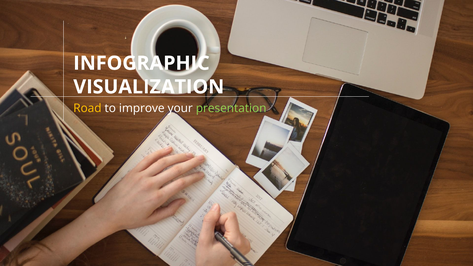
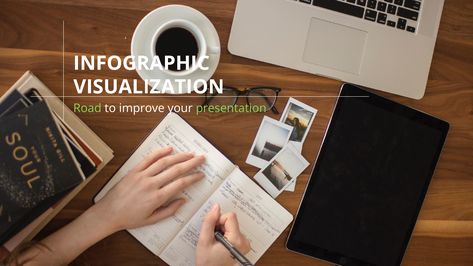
Road colour: yellow -> light green (87, 108)
